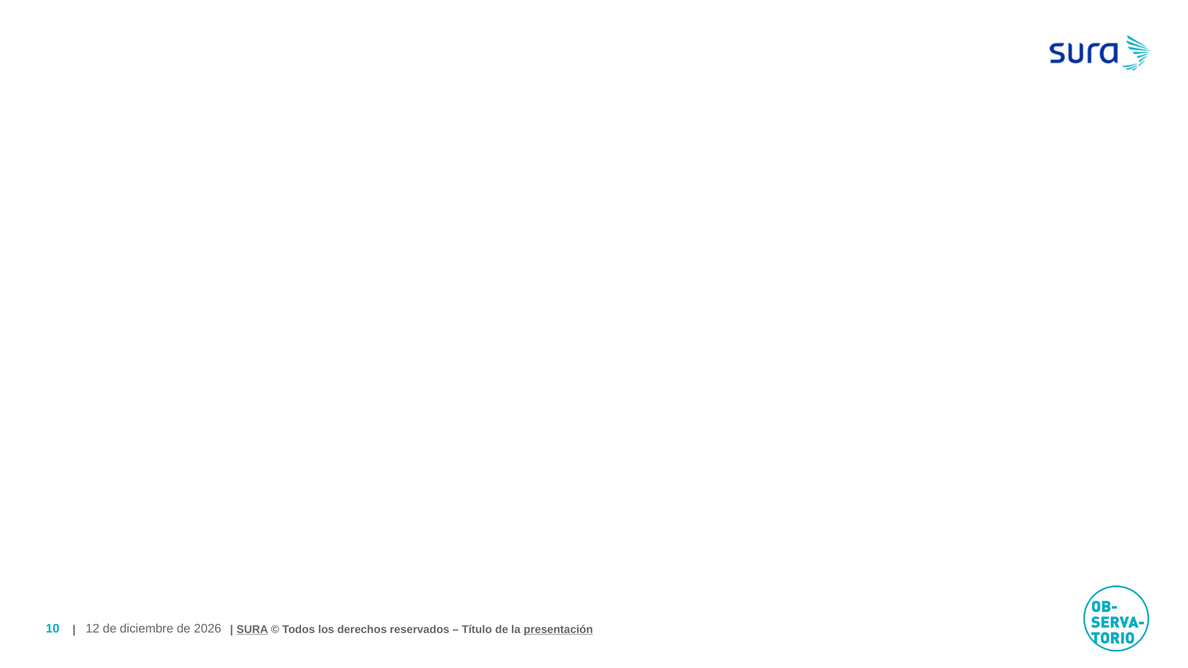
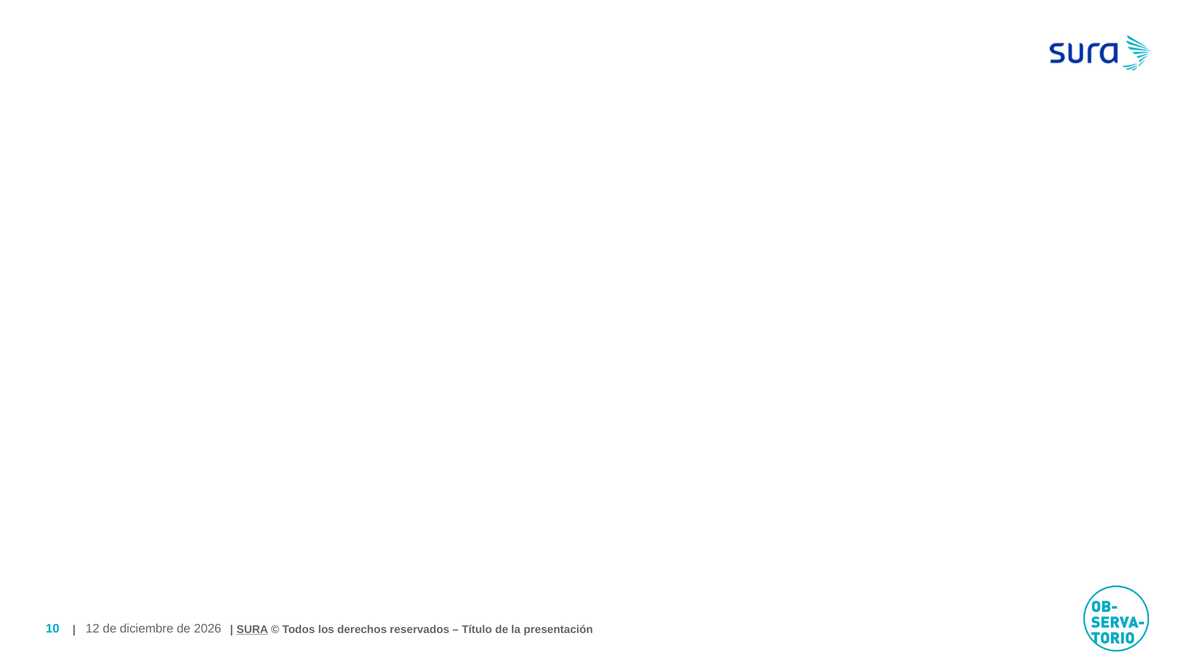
presentación underline: present -> none (558, 630)
